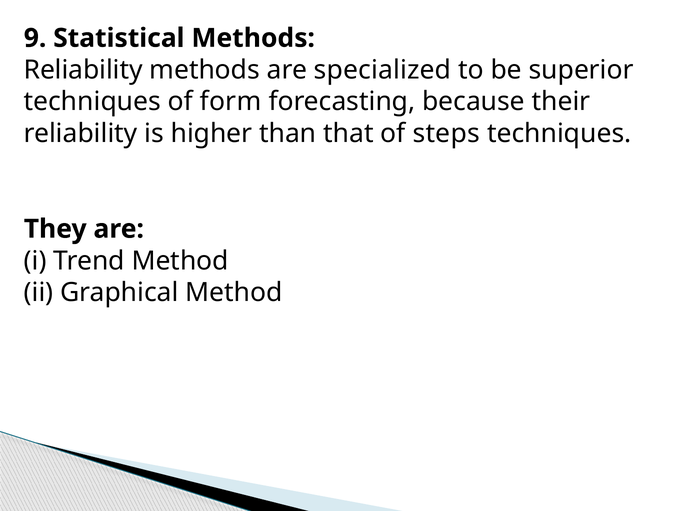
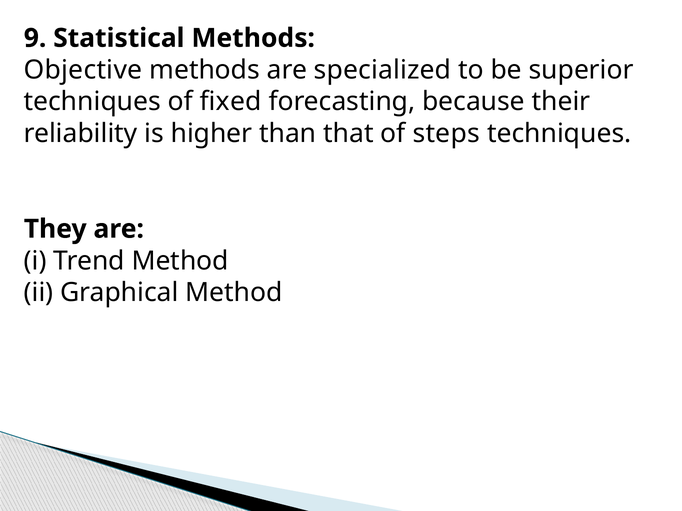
Reliability: Reliability -> Objective (83, 70)
form: form -> fixed (231, 102)
